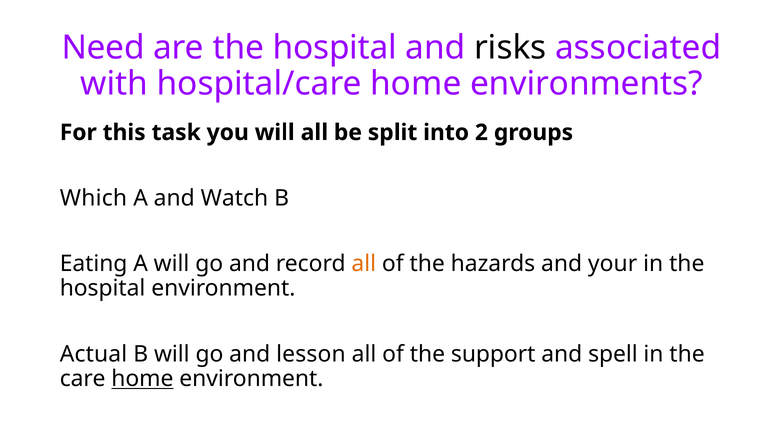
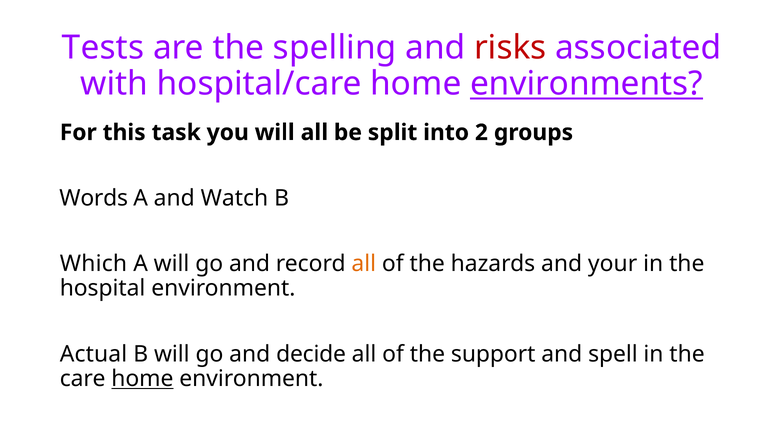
Need: Need -> Tests (103, 48)
are the hospital: hospital -> spelling (335, 48)
risks colour: black -> red (510, 48)
environments underline: none -> present (587, 84)
Which: Which -> Words (94, 198)
Eating: Eating -> Which (93, 264)
lesson: lesson -> decide (311, 354)
